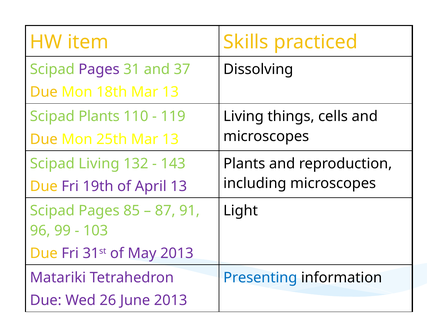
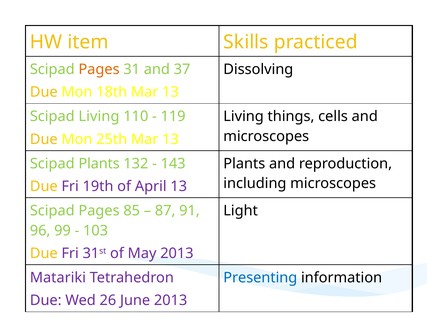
Pages colour: purple -> orange (99, 69)
Scipad Plants: Plants -> Living (99, 116)
Scipad Living: Living -> Plants (99, 163)
